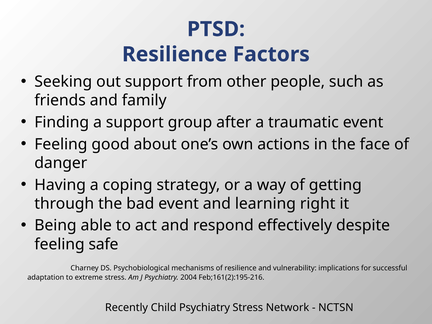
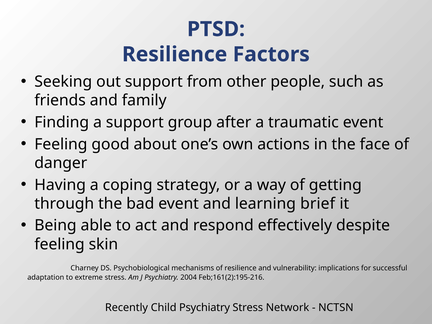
right: right -> brief (318, 204)
safe: safe -> skin (103, 244)
